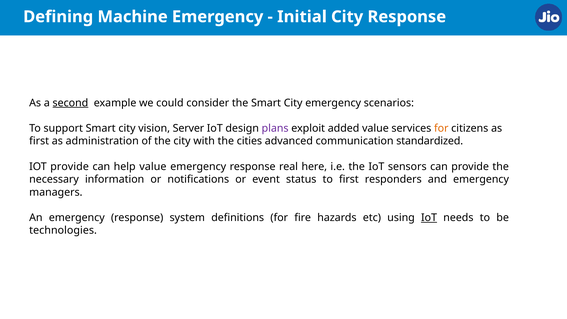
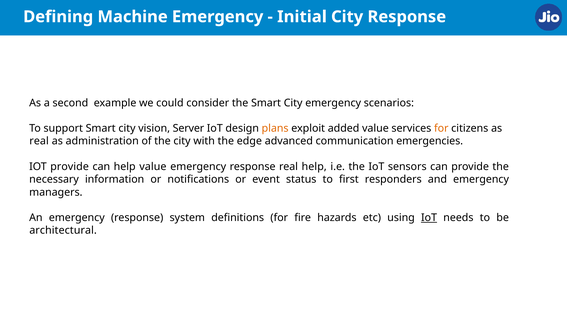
second underline: present -> none (70, 103)
plans colour: purple -> orange (275, 128)
first: first -> real (39, 141)
cities: cities -> edge (249, 141)
standardized: standardized -> emergencies (430, 141)
real here: here -> help (314, 167)
technologies: technologies -> architectural (63, 230)
